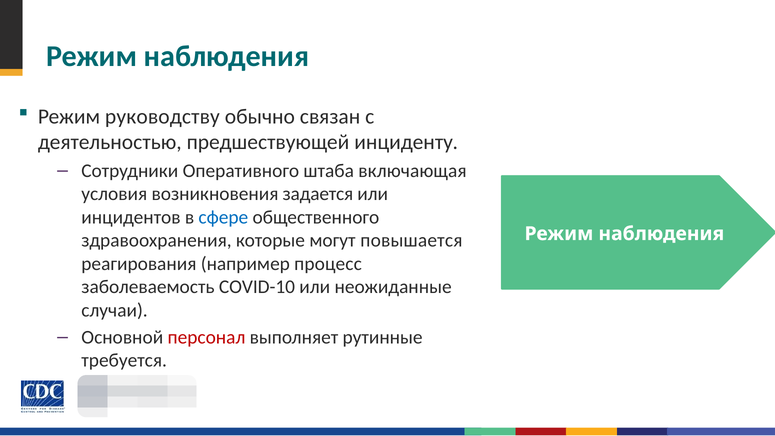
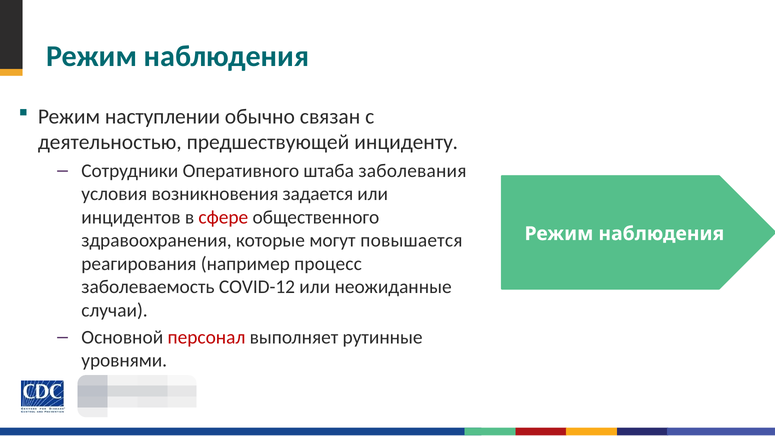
руководству: руководству -> наступлении (163, 117)
включающая: включающая -> заболевания (412, 171)
сфере colour: blue -> red (223, 217)
COVID-10: COVID-10 -> COVID-12 (257, 287)
требуется: требуется -> уровнями (124, 361)
